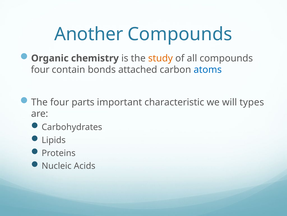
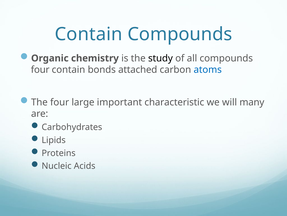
Another: Another -> Contain (89, 34)
study colour: orange -> black (160, 58)
parts: parts -> large (83, 102)
types: types -> many (252, 102)
